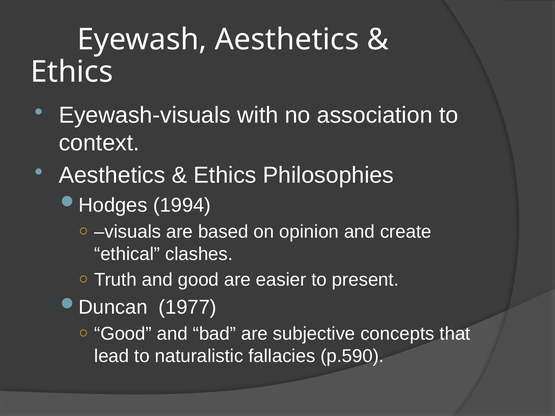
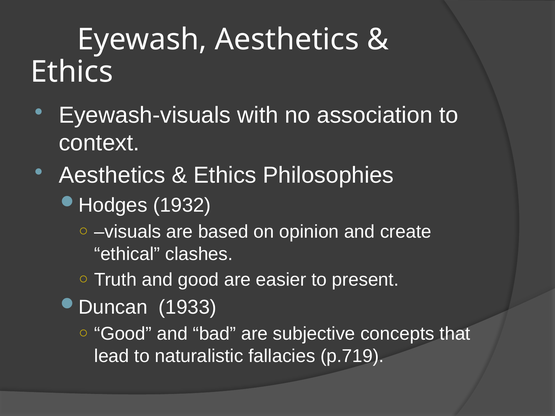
1994: 1994 -> 1932 (182, 205)
1977: 1977 -> 1933 (188, 307)
p.590: p.590 -> p.719 (352, 356)
